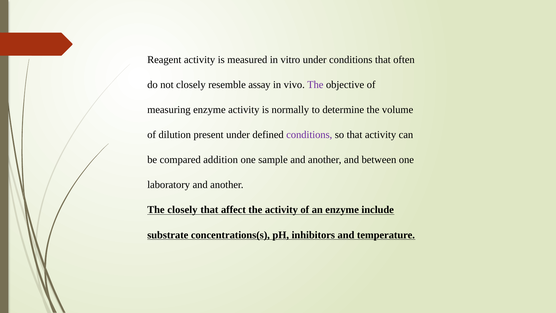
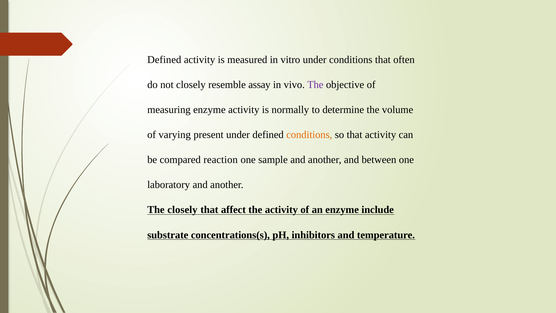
Reagent: Reagent -> Defined (164, 60)
dilution: dilution -> varying (175, 135)
conditions colour: purple -> orange (309, 135)
addition: addition -> reaction (221, 160)
